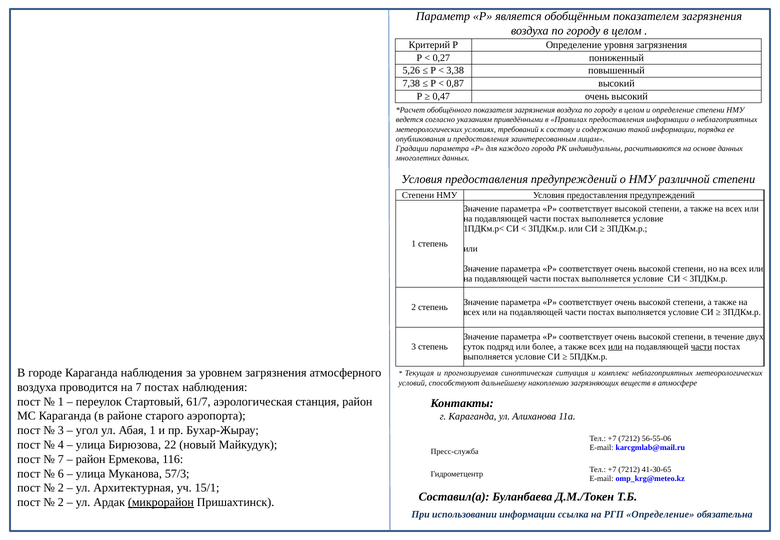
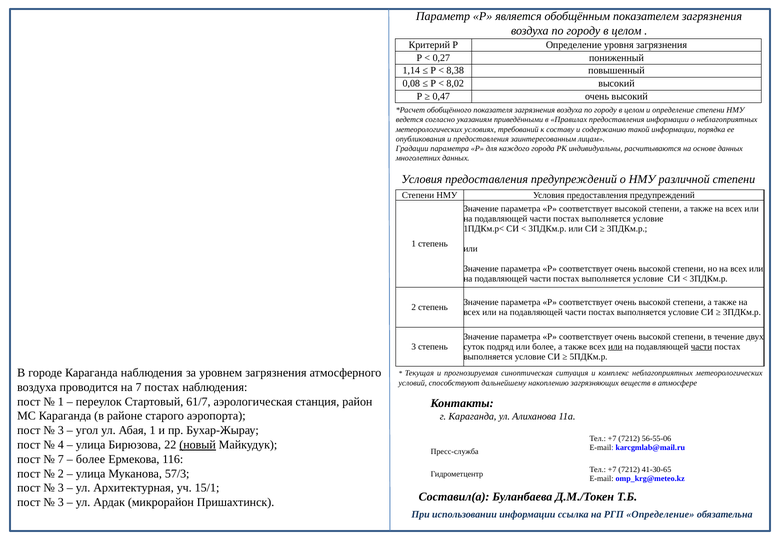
5,26: 5,26 -> 1,14 (411, 71)
3,38: 3,38 -> 8,38 (455, 71)
7,38: 7,38 -> 0,08 (411, 83)
0,87: 0,87 -> 8,02 (455, 83)
новый underline: none -> present (198, 445)
район: район -> более (91, 459)
6: 6 -> 2 (61, 474)
2: 2 -> 3 (61, 488)
2: 2 -> 3 (61, 502)
микрорайон underline: present -> none (161, 502)
